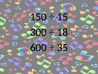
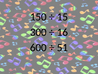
18: 18 -> 16 (62, 32)
35: 35 -> 51 (62, 47)
